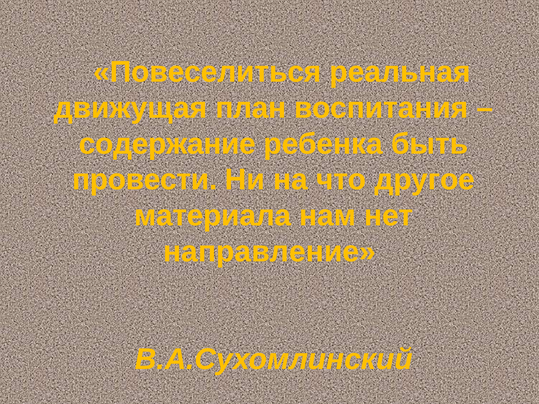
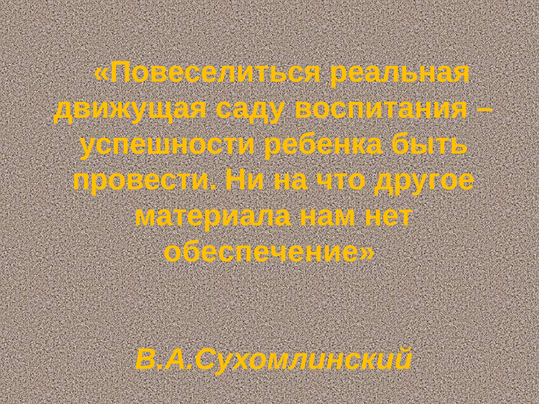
план: план -> саду (251, 108)
содержание: содержание -> успешности (167, 144)
направление: направление -> обеспечение (269, 252)
